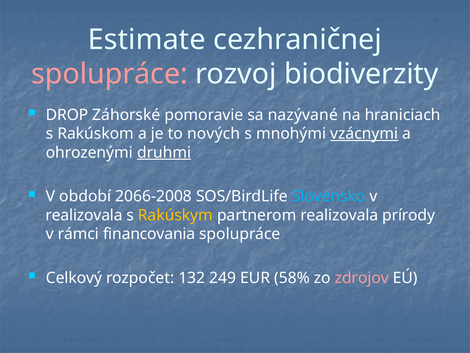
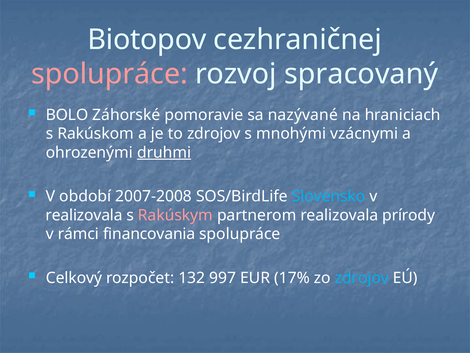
Estimate: Estimate -> Biotopov (147, 40)
biodiverzity: biodiverzity -> spracovaný (361, 74)
DROP: DROP -> BOLO (67, 115)
to nových: nových -> zdrojov (214, 133)
vzácnymi underline: present -> none (364, 133)
2066-2008: 2066-2008 -> 2007-2008 (154, 196)
Rakúskym colour: yellow -> pink (175, 215)
249: 249 -> 997 (223, 278)
58%: 58% -> 17% (292, 278)
zdrojov colour: pink -> light blue (362, 278)
